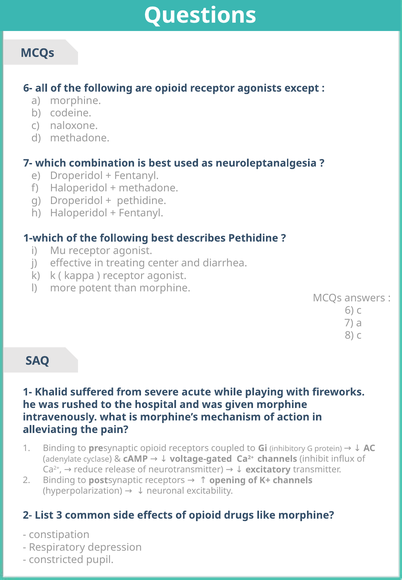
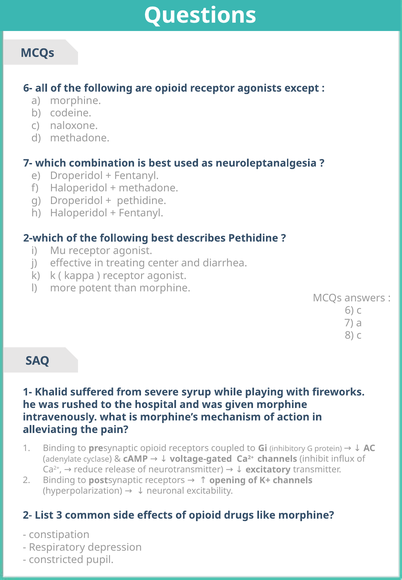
1-which: 1-which -> 2-which (43, 238)
acute: acute -> syrup (196, 392)
